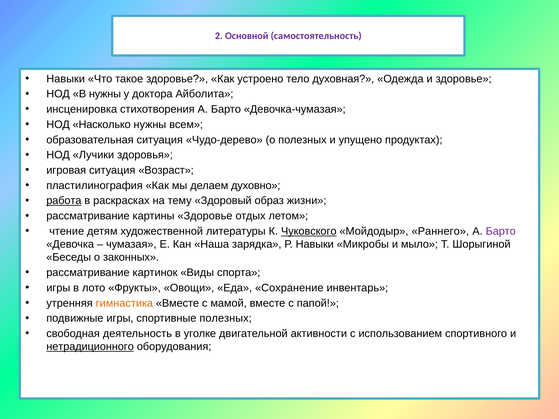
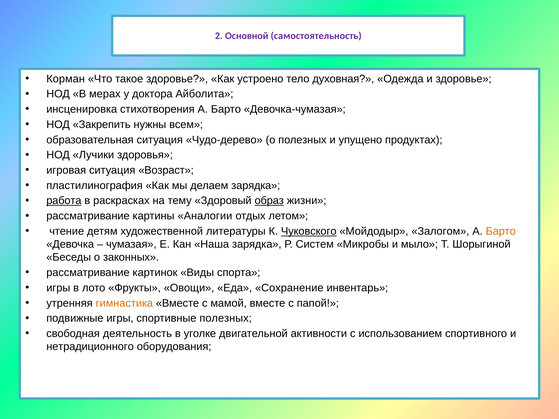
Навыки: Навыки -> Корман (66, 79)
В нужны: нужны -> мерах (105, 94)
Насколько: Насколько -> Закрепить (102, 125)
делаем духовно: духовно -> зарядка (256, 186)
образ underline: none -> present (269, 201)
картины Здоровье: Здоровье -> Аналогии (205, 216)
Раннего: Раннего -> Залогом (440, 231)
Барто colour: purple -> orange (501, 231)
Р Навыки: Навыки -> Систем (315, 244)
нетрадиционного underline: present -> none (90, 347)
